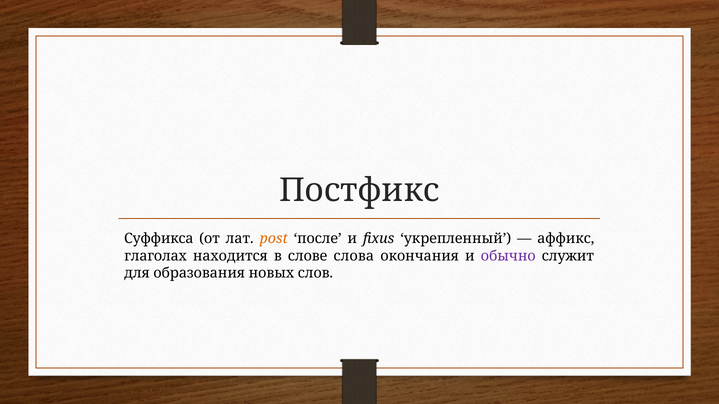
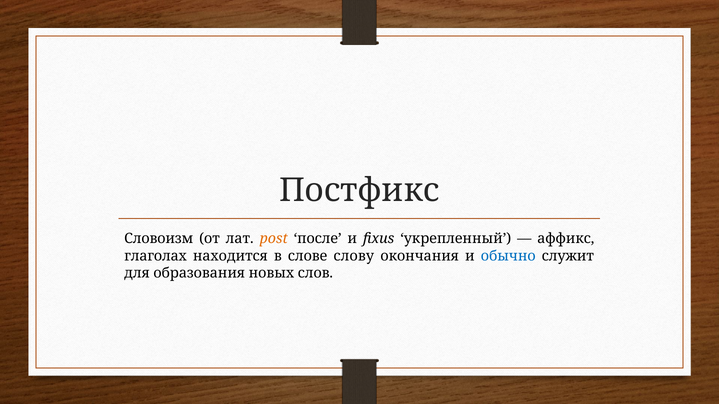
Суффикса: Суффикса -> Словоизм (159, 239)
слова: слова -> слову (354, 256)
обычно colour: purple -> blue (508, 256)
